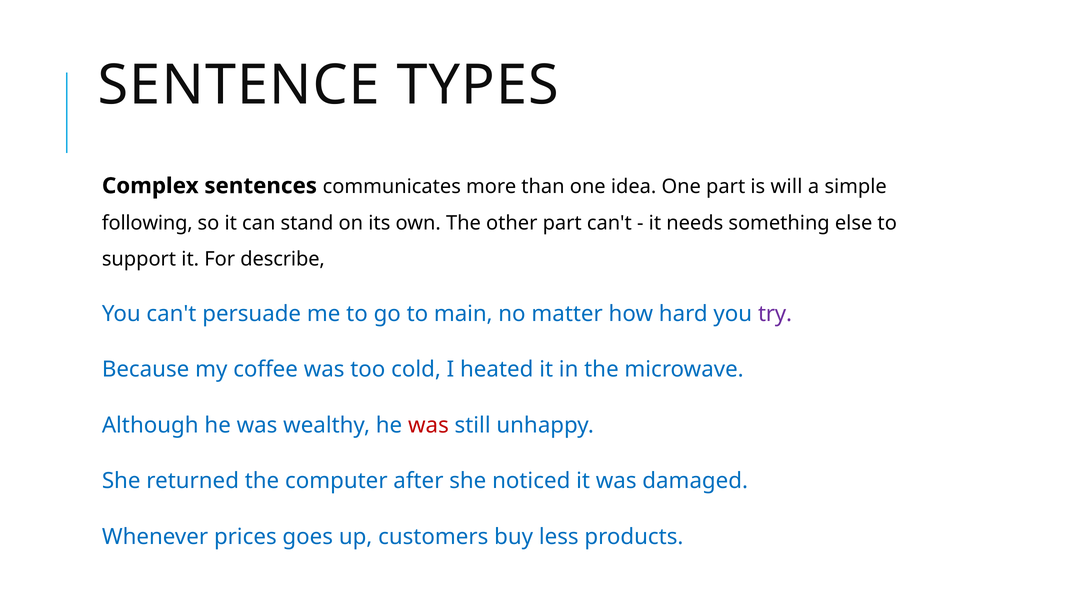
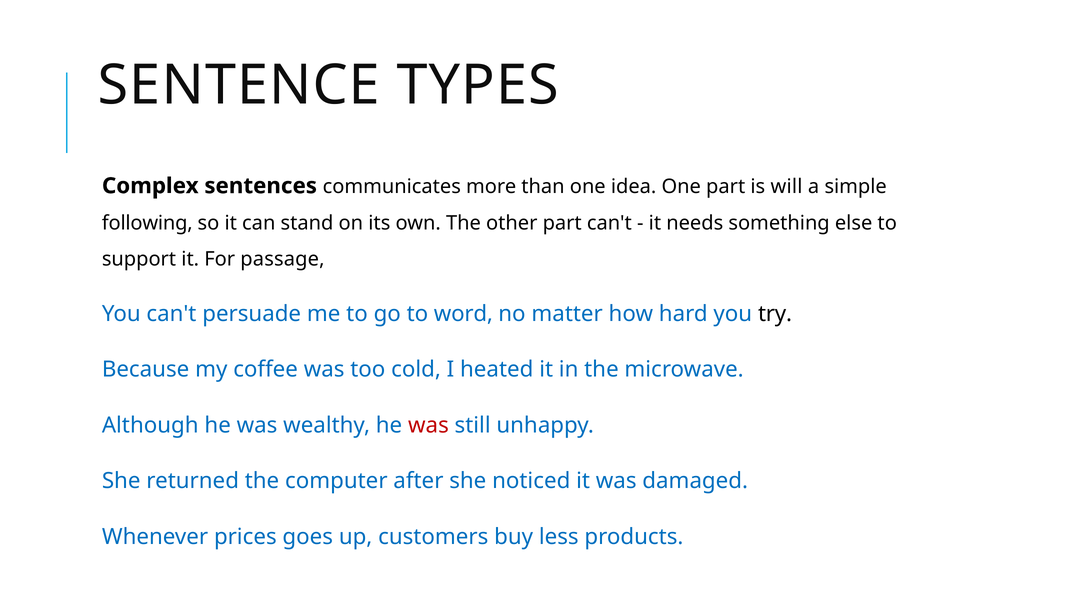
describe: describe -> passage (282, 259)
main: main -> word (463, 314)
try colour: purple -> black (775, 314)
